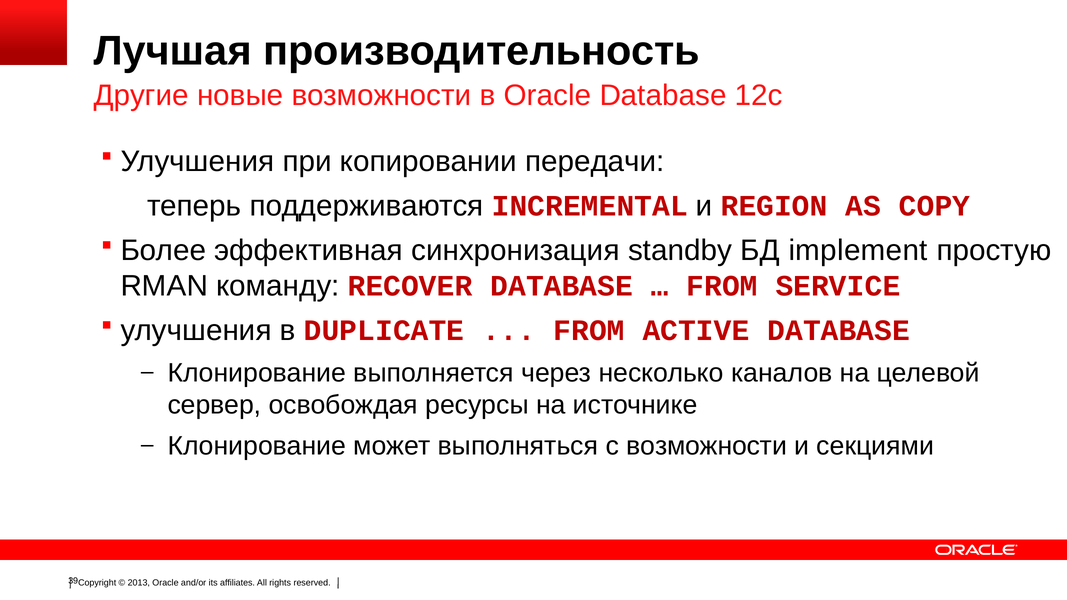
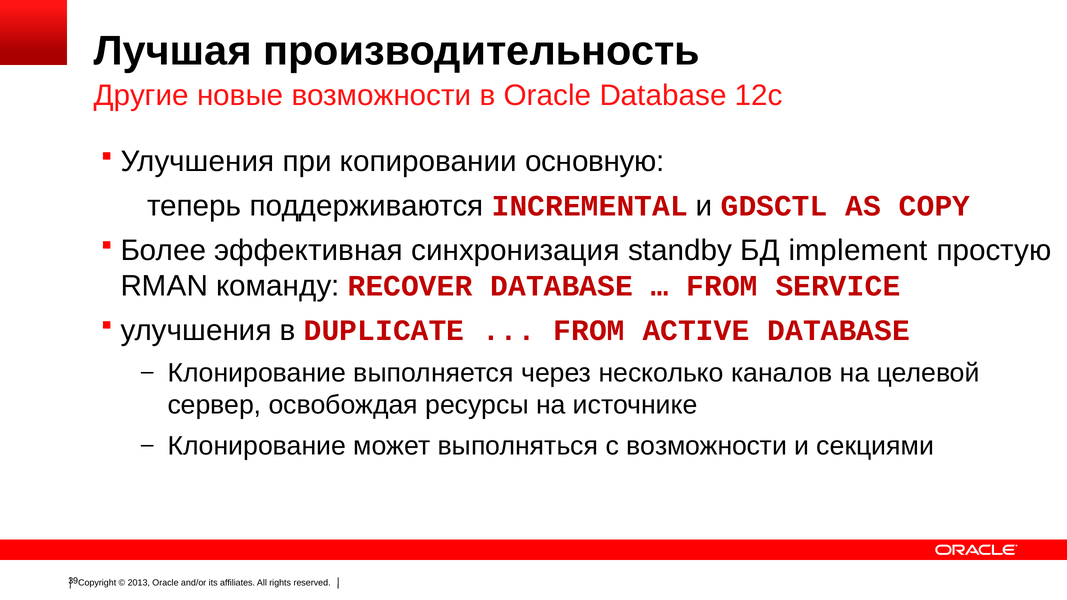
передачи: передачи -> основную (595, 162)
REGION: REGION -> GDSCTL (774, 206)
